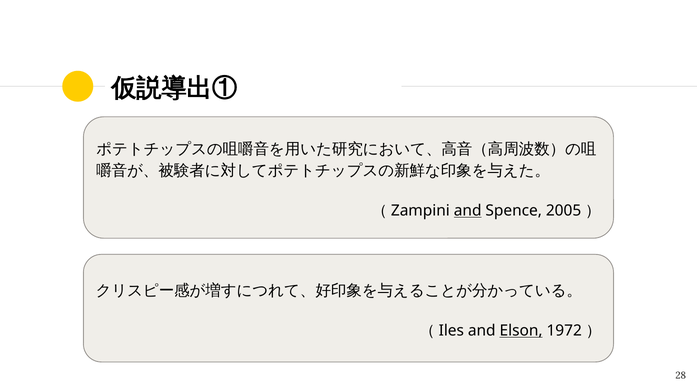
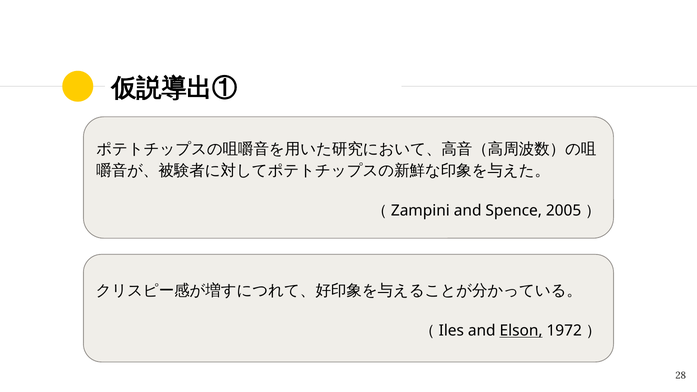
and underline: present -> none (468, 211)
